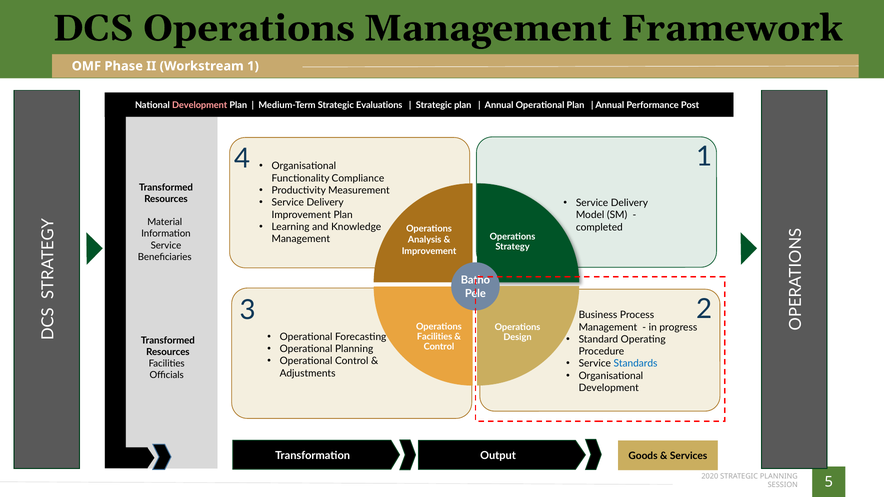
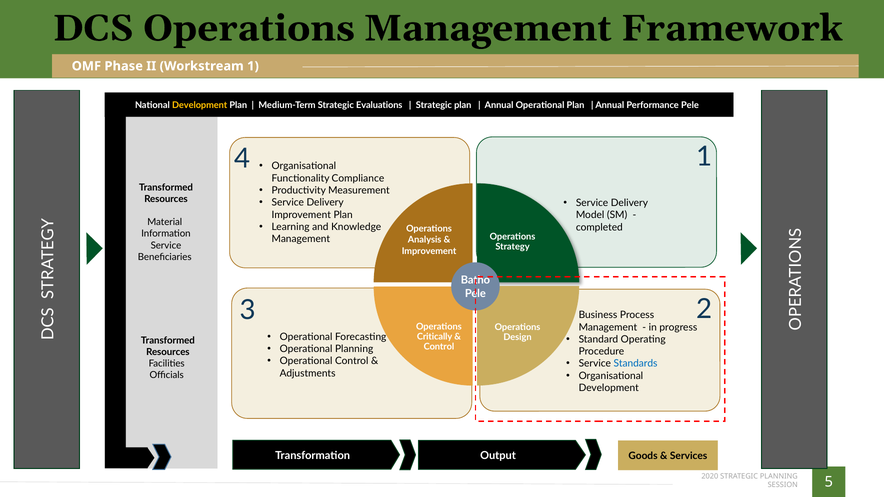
Development colour: pink -> yellow (200, 105)
Performance Post: Post -> Pele (690, 105)
Facilities: Facilities -> Critically (435, 337)
